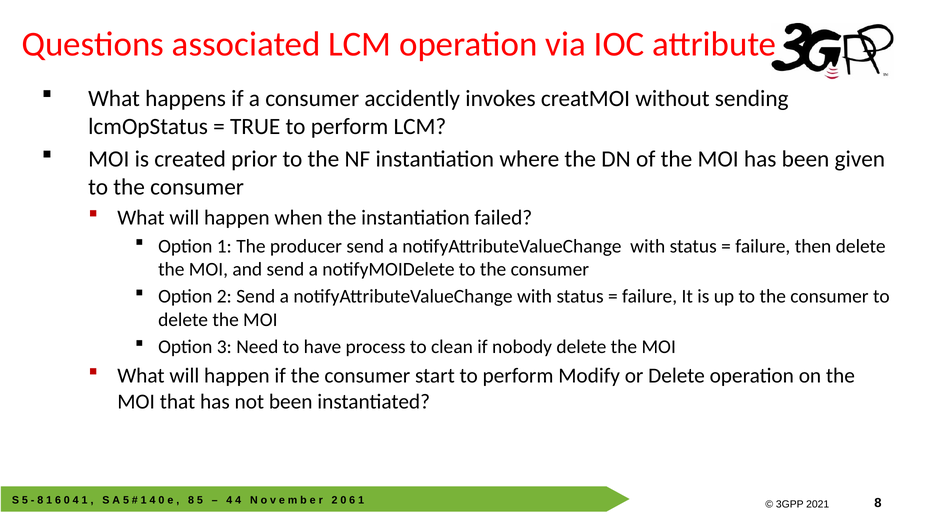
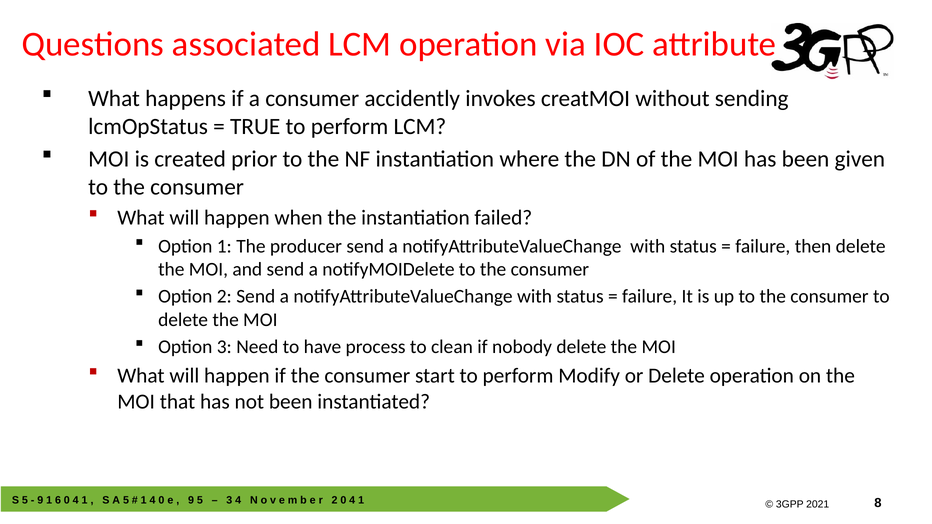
8: 8 -> 9 (40, 501)
8: 8 -> 9 (191, 501)
4: 4 -> 3 (229, 501)
6: 6 -> 4 (352, 501)
